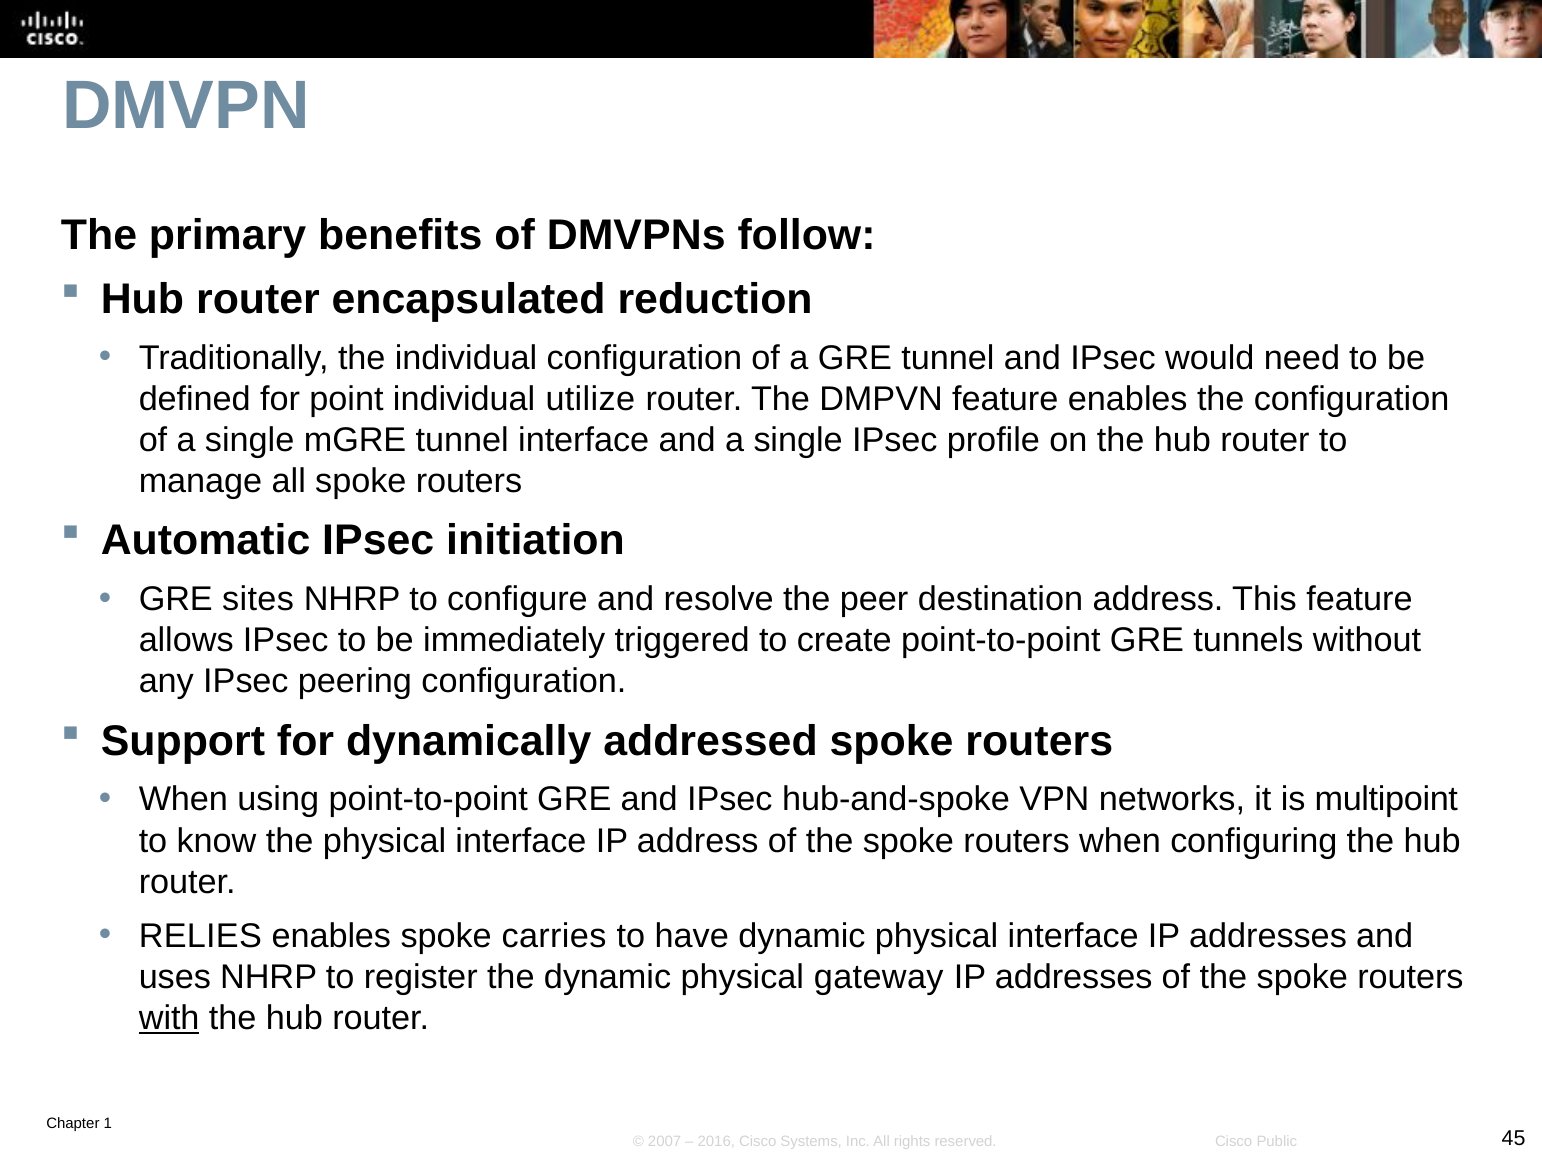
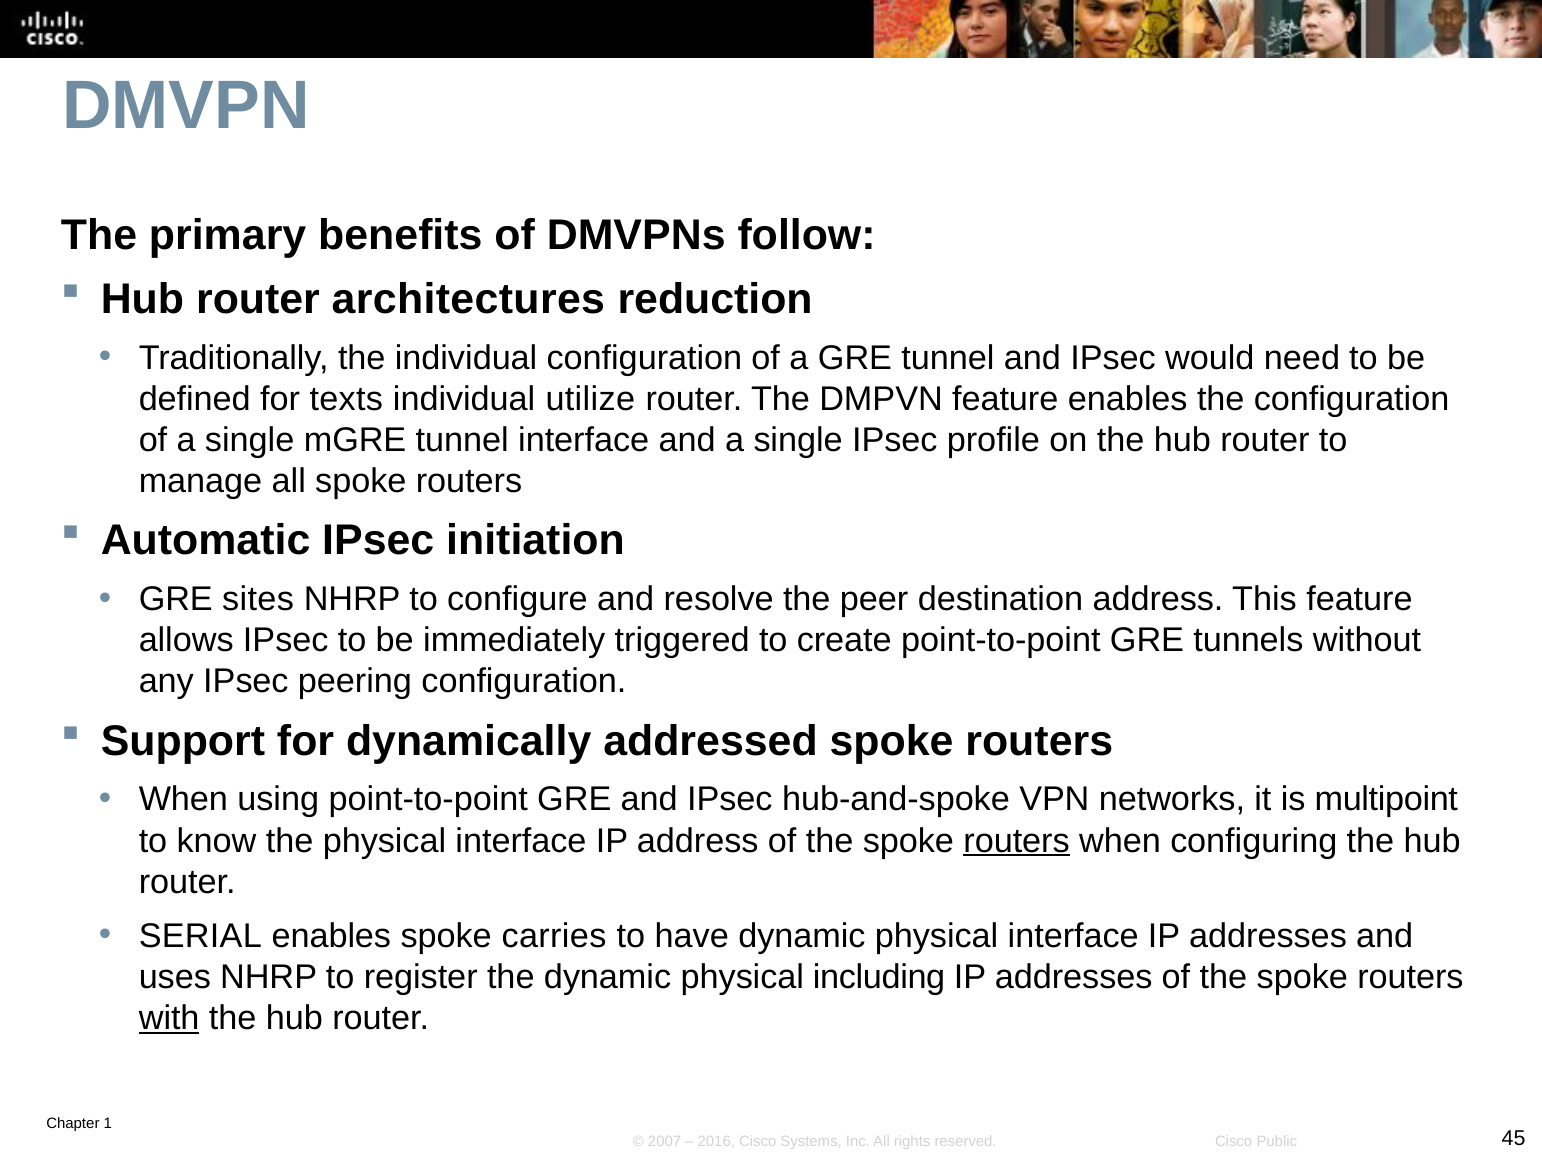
encapsulated: encapsulated -> architectures (468, 299)
point: point -> texts (346, 399)
routers underline: none -> present (1017, 841)
RELIES: RELIES -> SERIAL (200, 936)
gateway: gateway -> including (879, 977)
